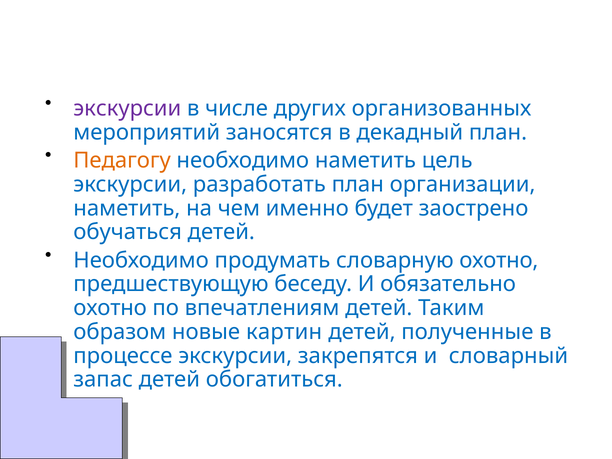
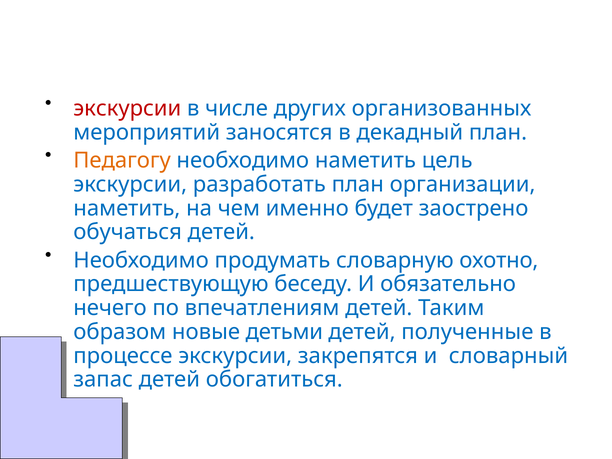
экскурсии colour: purple -> red (127, 109)
охотно: охотно -> нечего (110, 308)
картин: картин -> детьми (284, 332)
